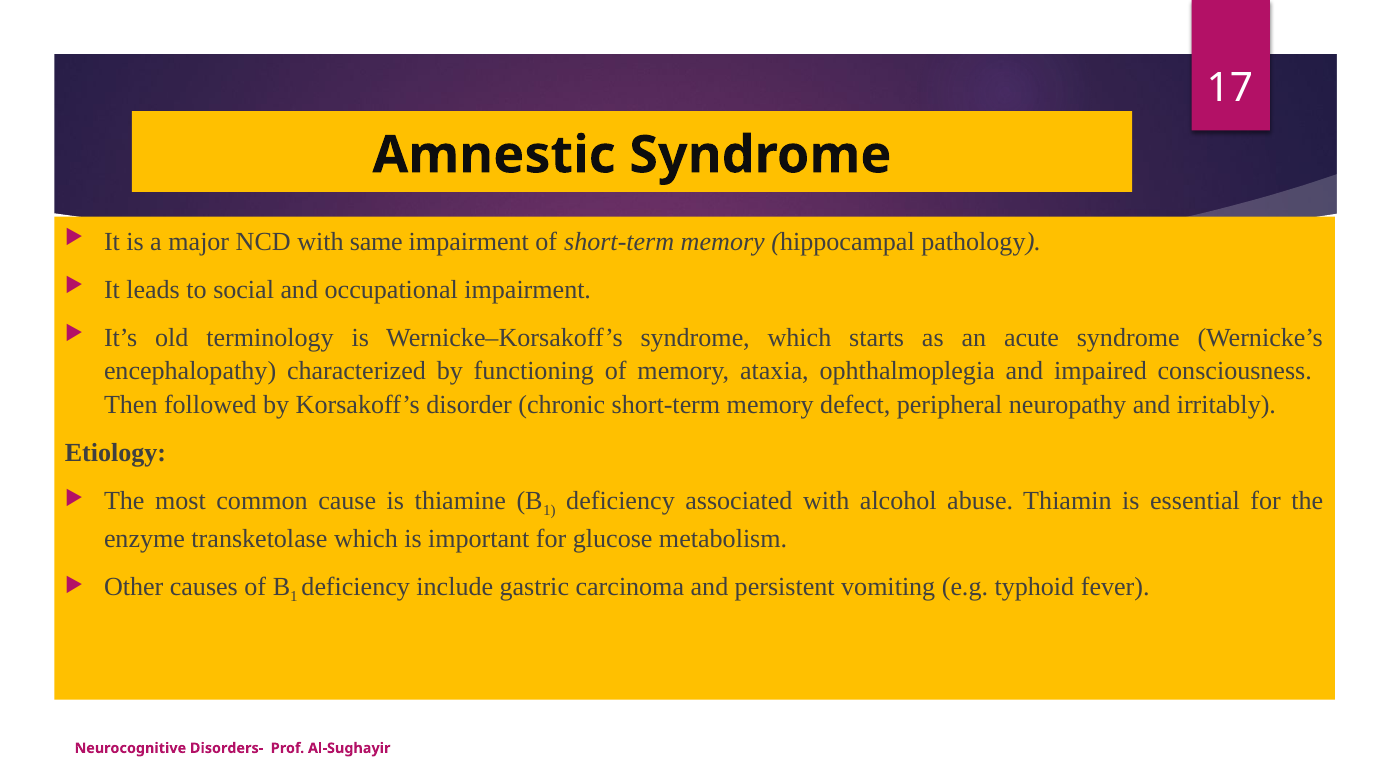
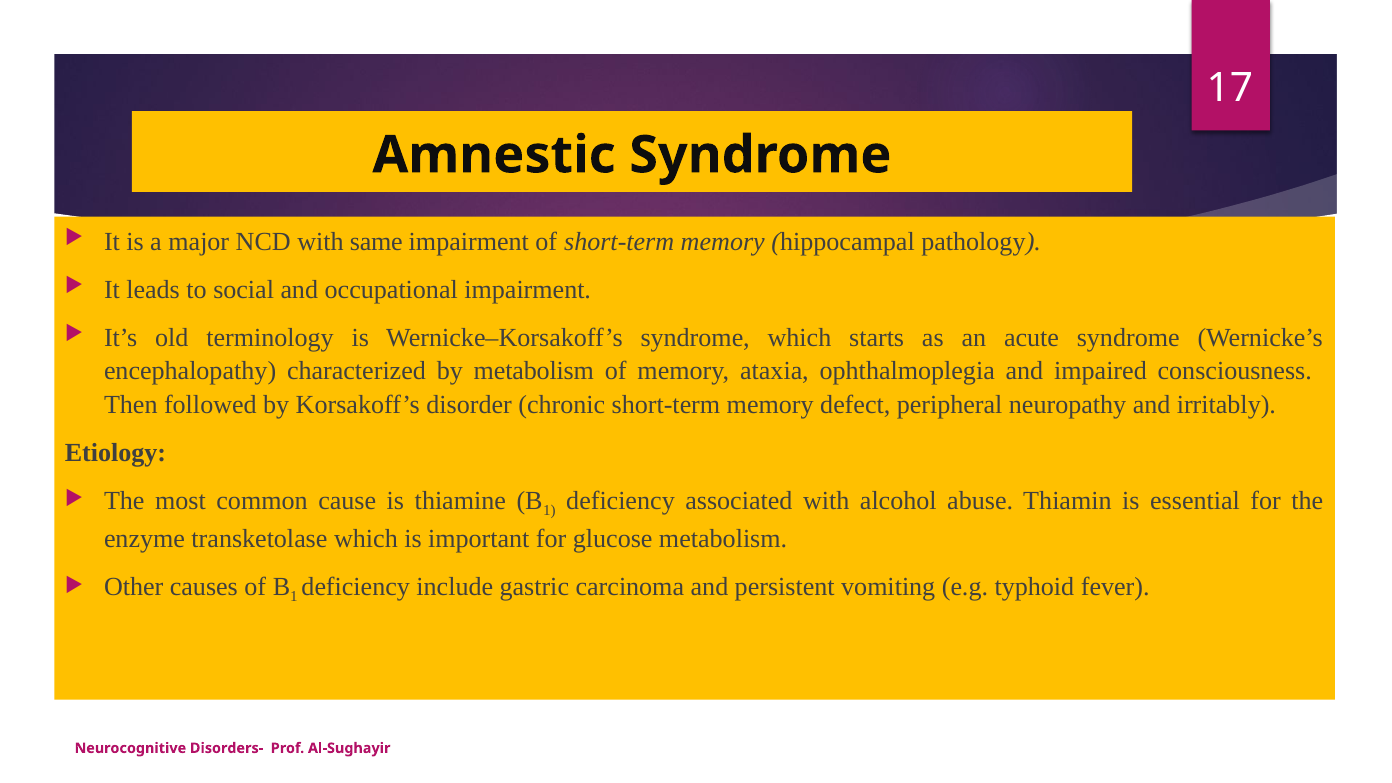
by functioning: functioning -> metabolism (534, 371)
